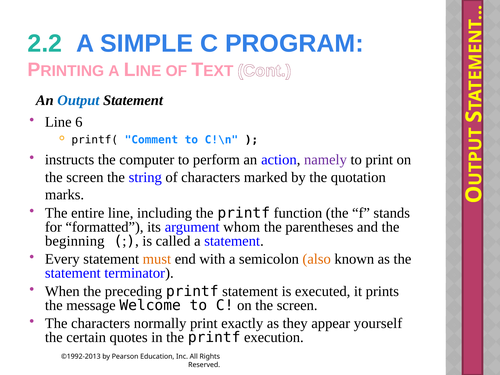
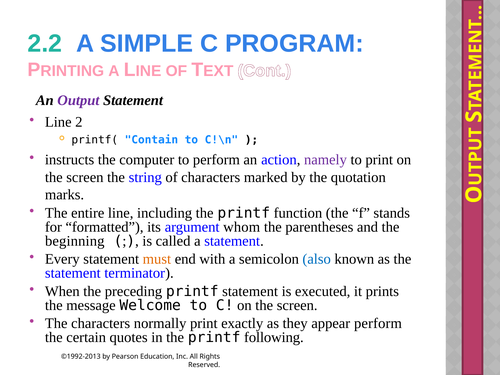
Output colour: blue -> purple (78, 100)
6: 6 -> 2 (79, 122)
Comment: Comment -> Contain (151, 140)
also colour: orange -> blue (317, 259)
appear yourself: yourself -> perform (378, 323)
execution: execution -> following (274, 337)
